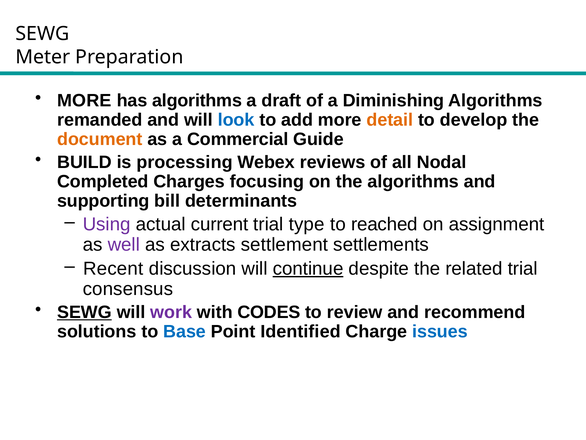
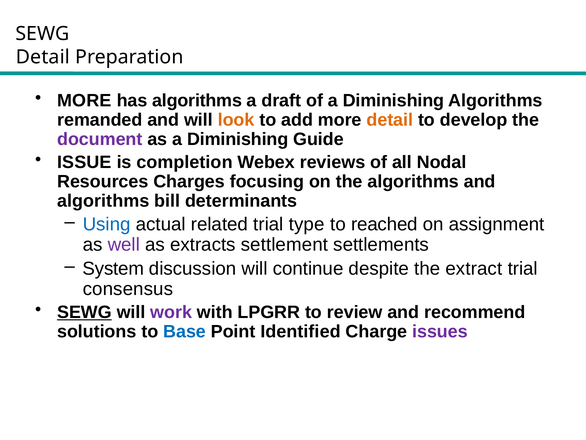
Meter: Meter -> Detail (43, 57)
look colour: blue -> orange (236, 120)
document colour: orange -> purple (100, 139)
as a Commercial: Commercial -> Diminishing (238, 139)
BUILD: BUILD -> ISSUE (84, 162)
processing: processing -> completion (185, 162)
Completed: Completed -> Resources (103, 181)
supporting: supporting -> algorithms (103, 201)
Using colour: purple -> blue (107, 224)
current: current -> related (219, 224)
Recent: Recent -> System (113, 268)
continue underline: present -> none (308, 268)
related: related -> extract (474, 268)
CODES: CODES -> LPGRR (269, 312)
issues colour: blue -> purple (440, 331)
